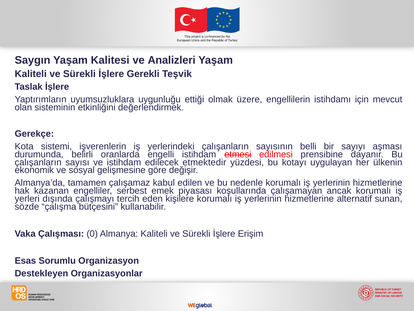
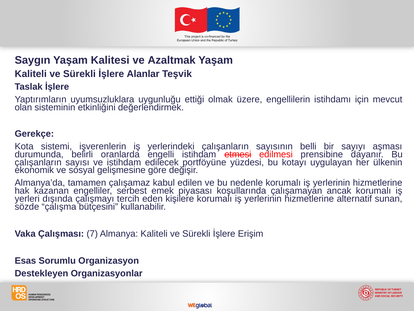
Analizleri: Analizleri -> Azaltmak (172, 60)
Gerekli: Gerekli -> Alanlar (143, 74)
etmektedir: etmektedir -> portföyüne (204, 162)
0: 0 -> 7 (92, 233)
